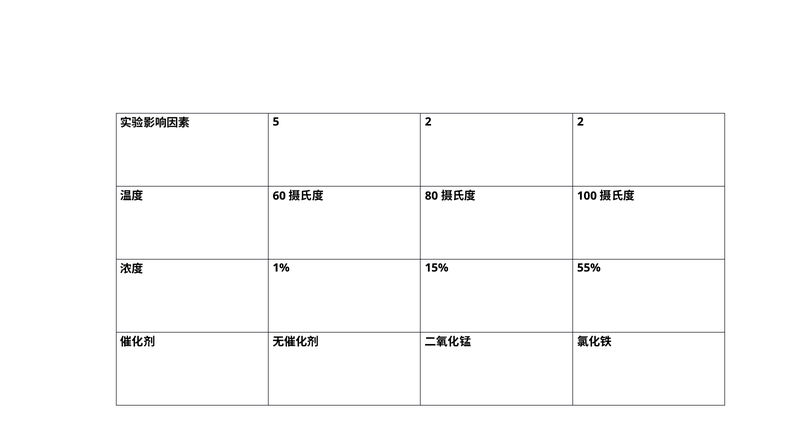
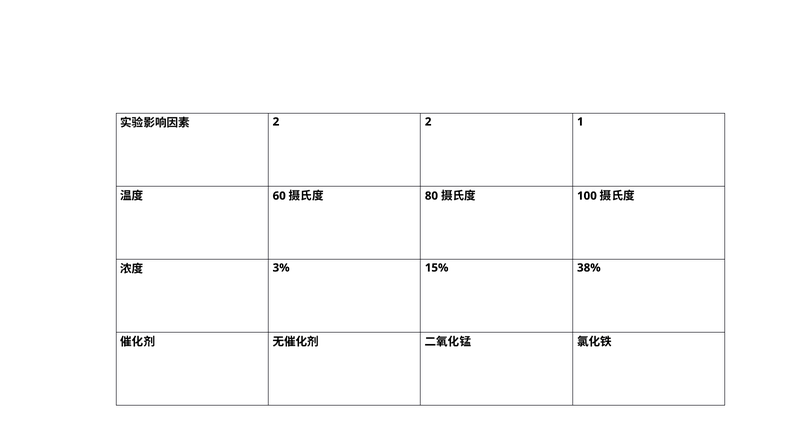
5: 5 -> 2 (276, 122)
2 2: 2 -> 1 (580, 122)
1%: 1% -> 3% (281, 268)
55%: 55% -> 38% (589, 268)
